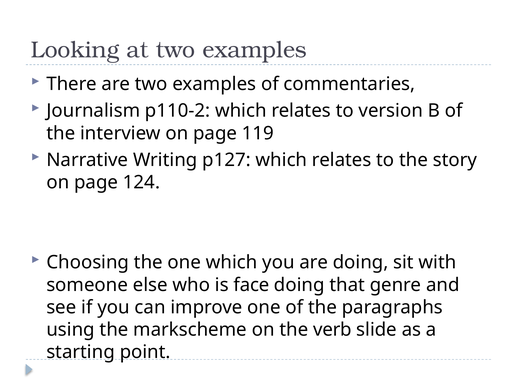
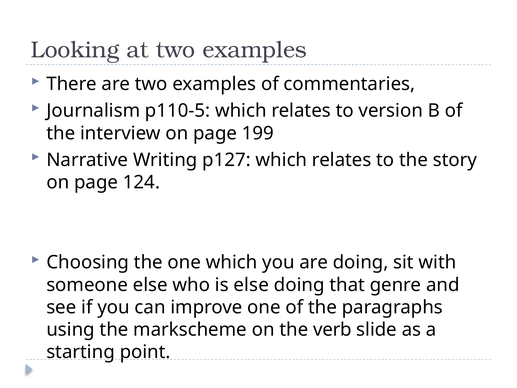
p110-2: p110-2 -> p110-5 (178, 111)
119: 119 -> 199 (258, 133)
is face: face -> else (251, 285)
